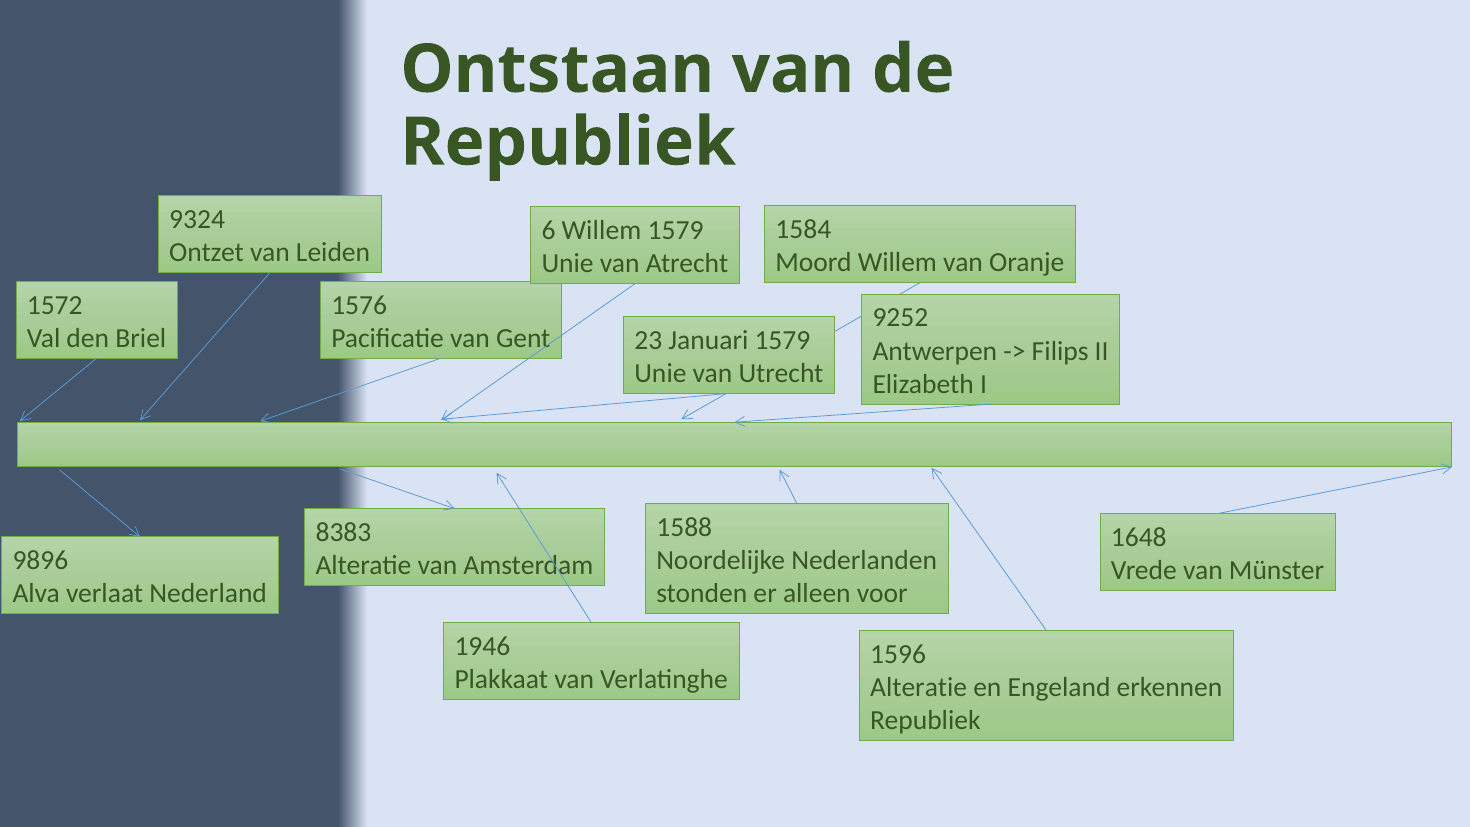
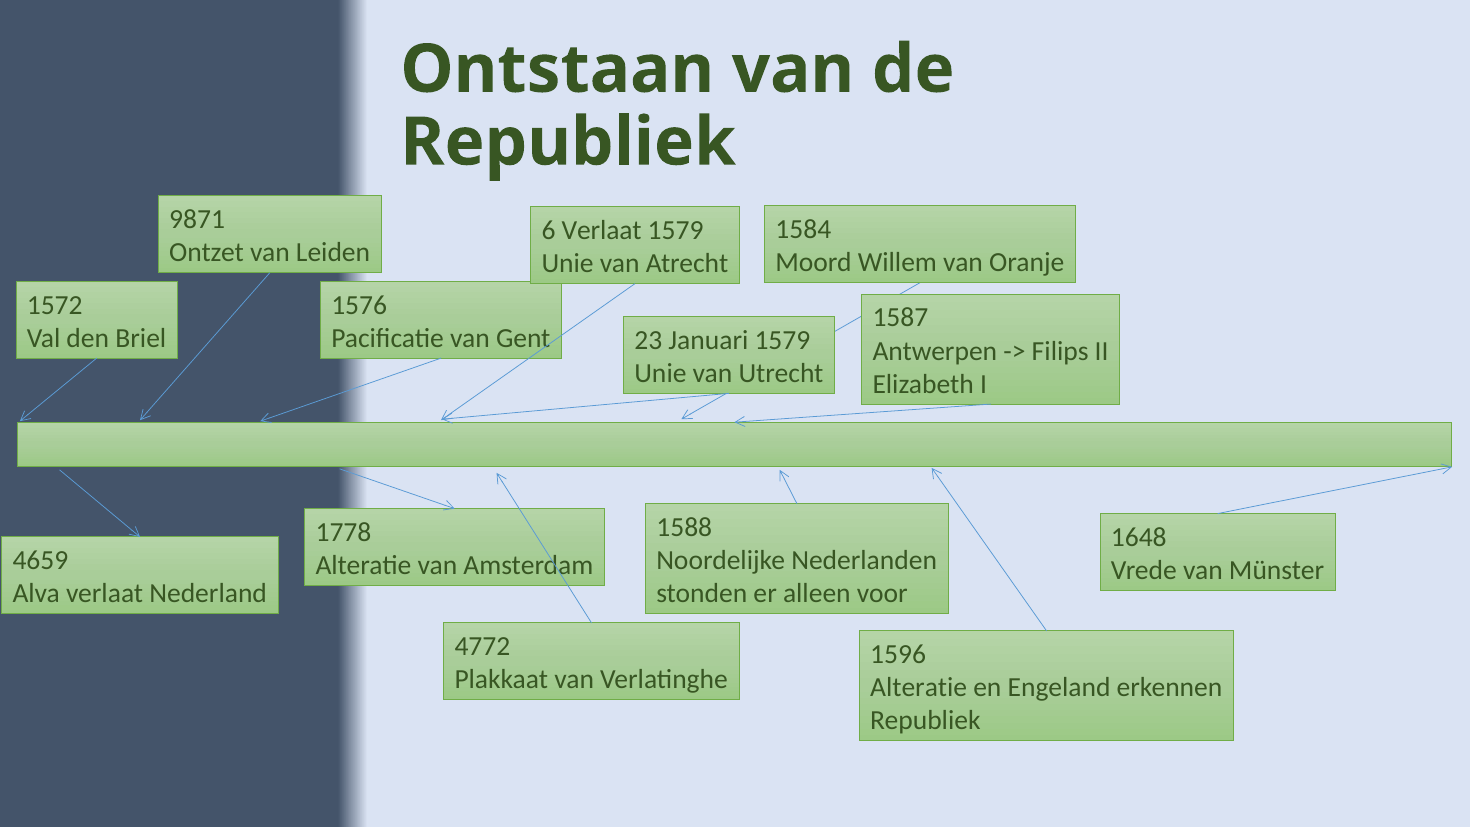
9324: 9324 -> 9871 (197, 220)
6 Willem: Willem -> Verlaat (602, 230)
9252: 9252 -> 1587 (900, 318)
8383: 8383 -> 1778 (343, 532)
9896: 9896 -> 4659 (40, 561)
1946: 1946 -> 4772 (482, 647)
